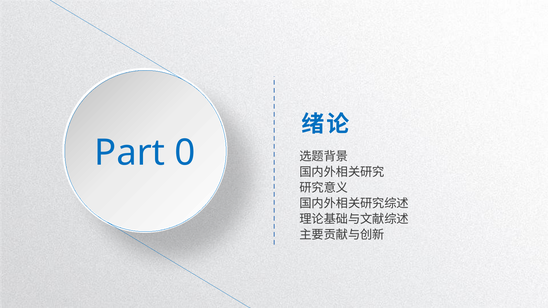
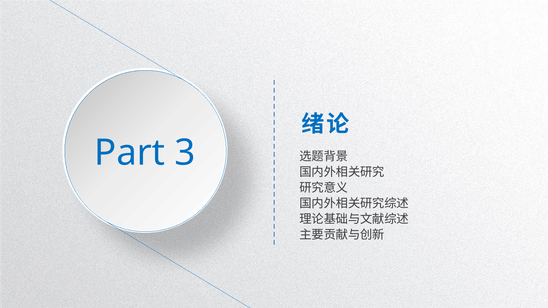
0: 0 -> 3 (185, 153)
